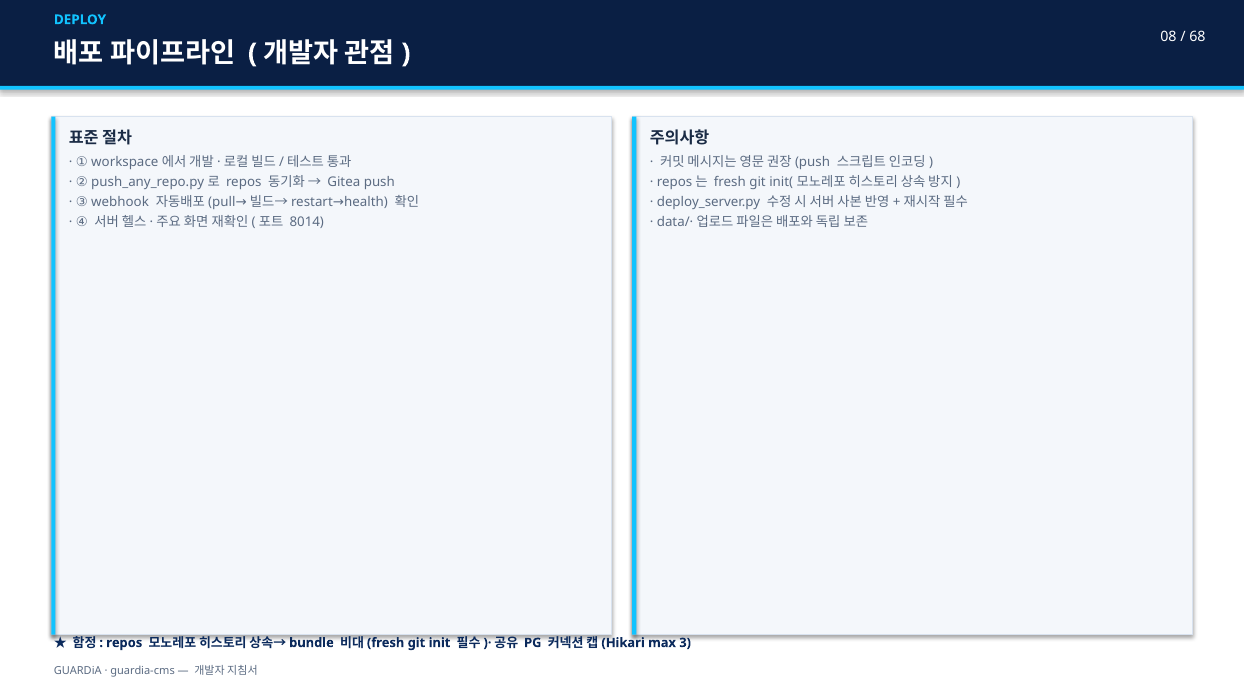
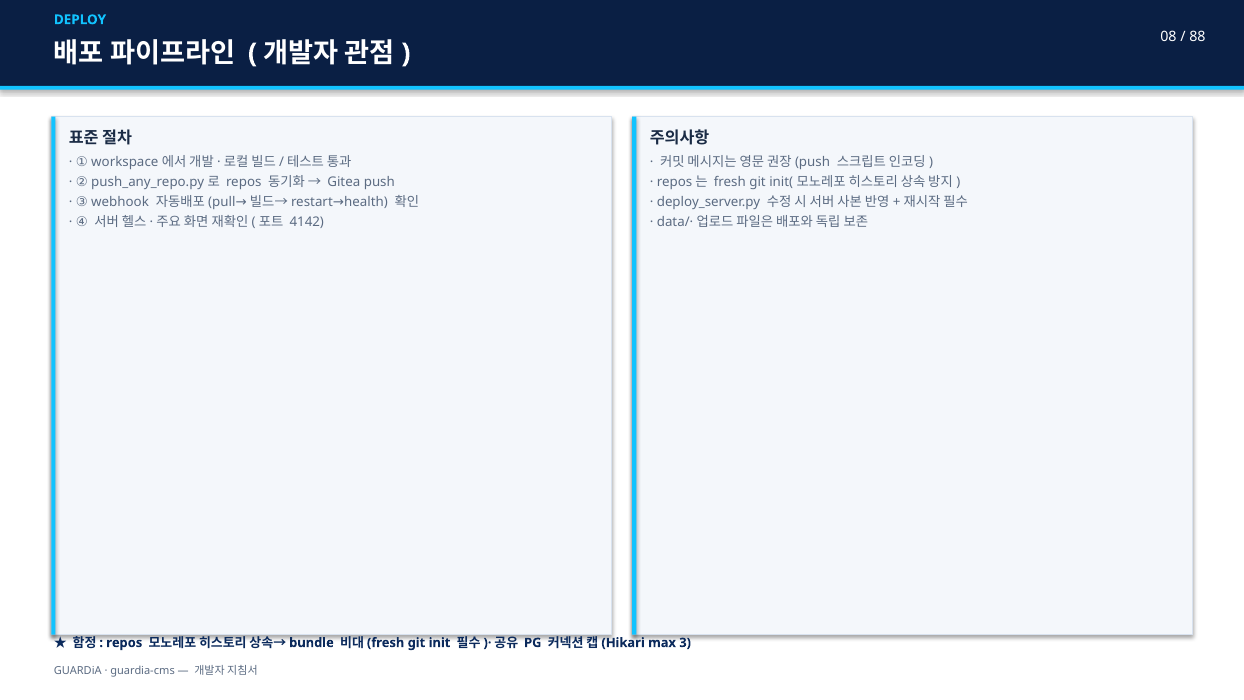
68: 68 -> 88 (1197, 37)
8014: 8014 -> 4142 (307, 222)
